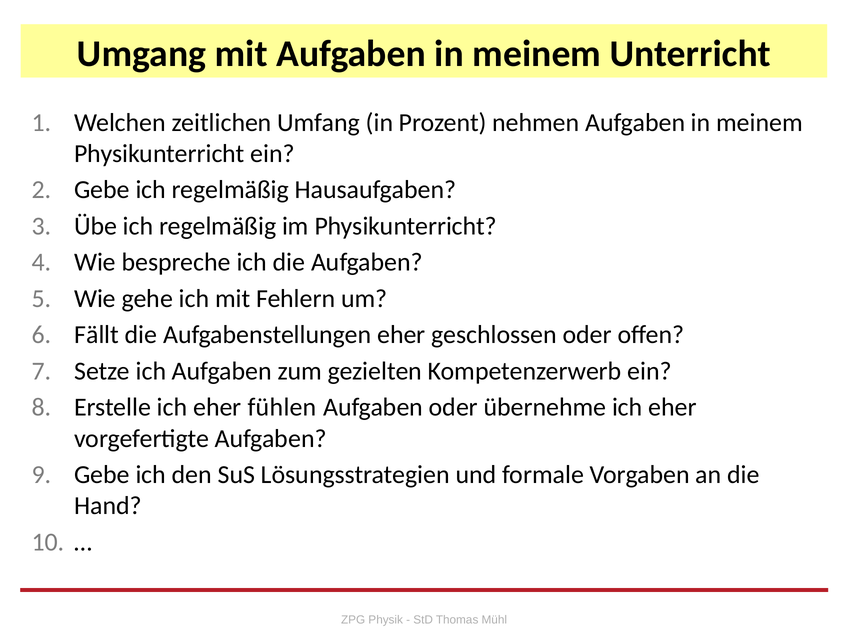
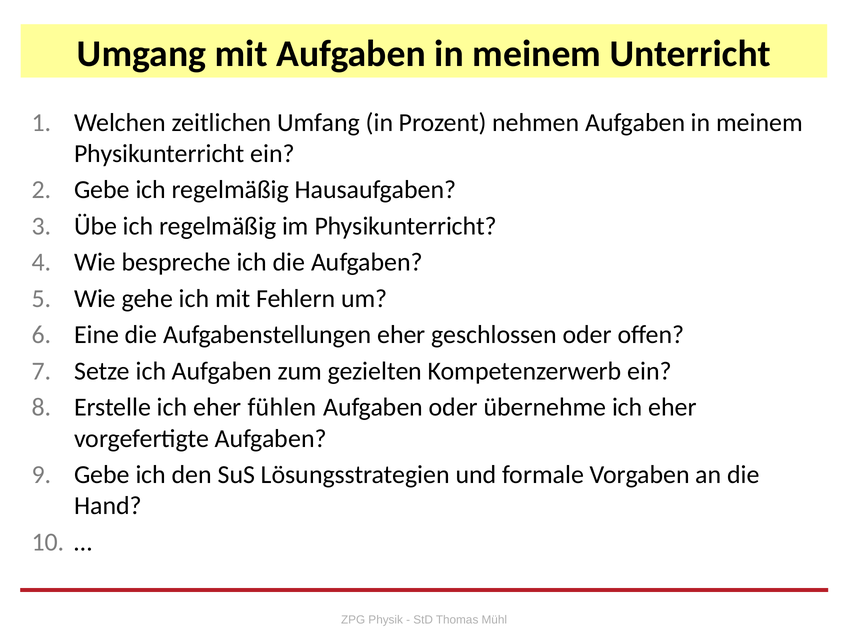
Fällt: Fällt -> Eine (97, 335)
